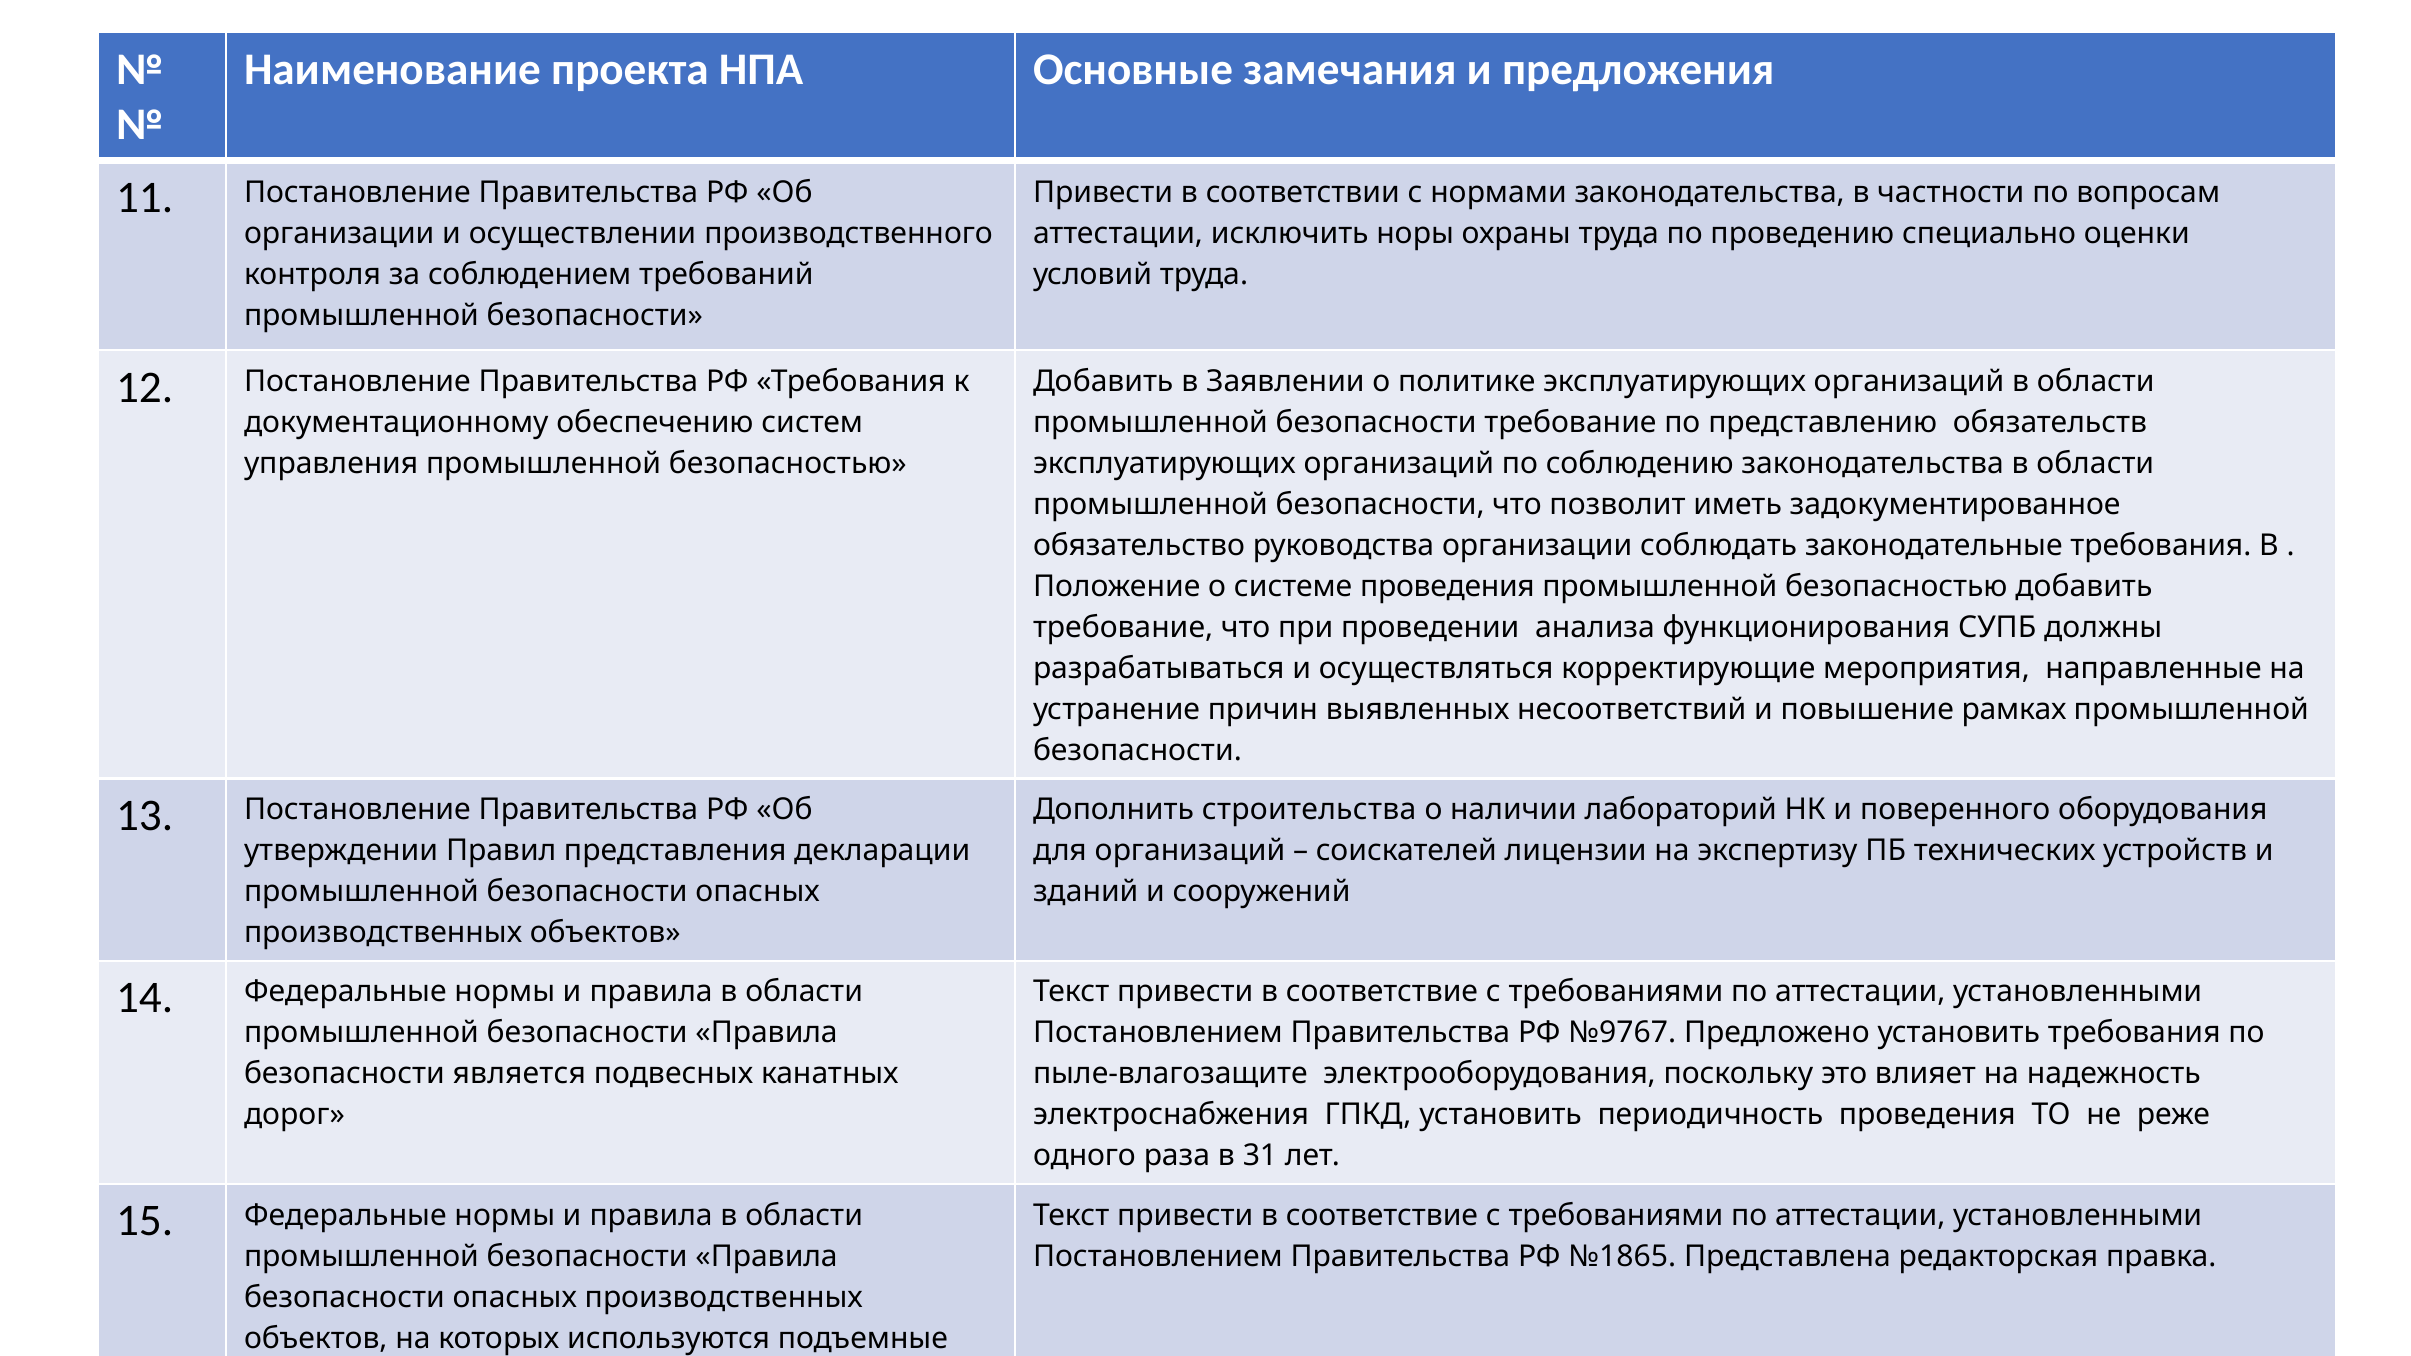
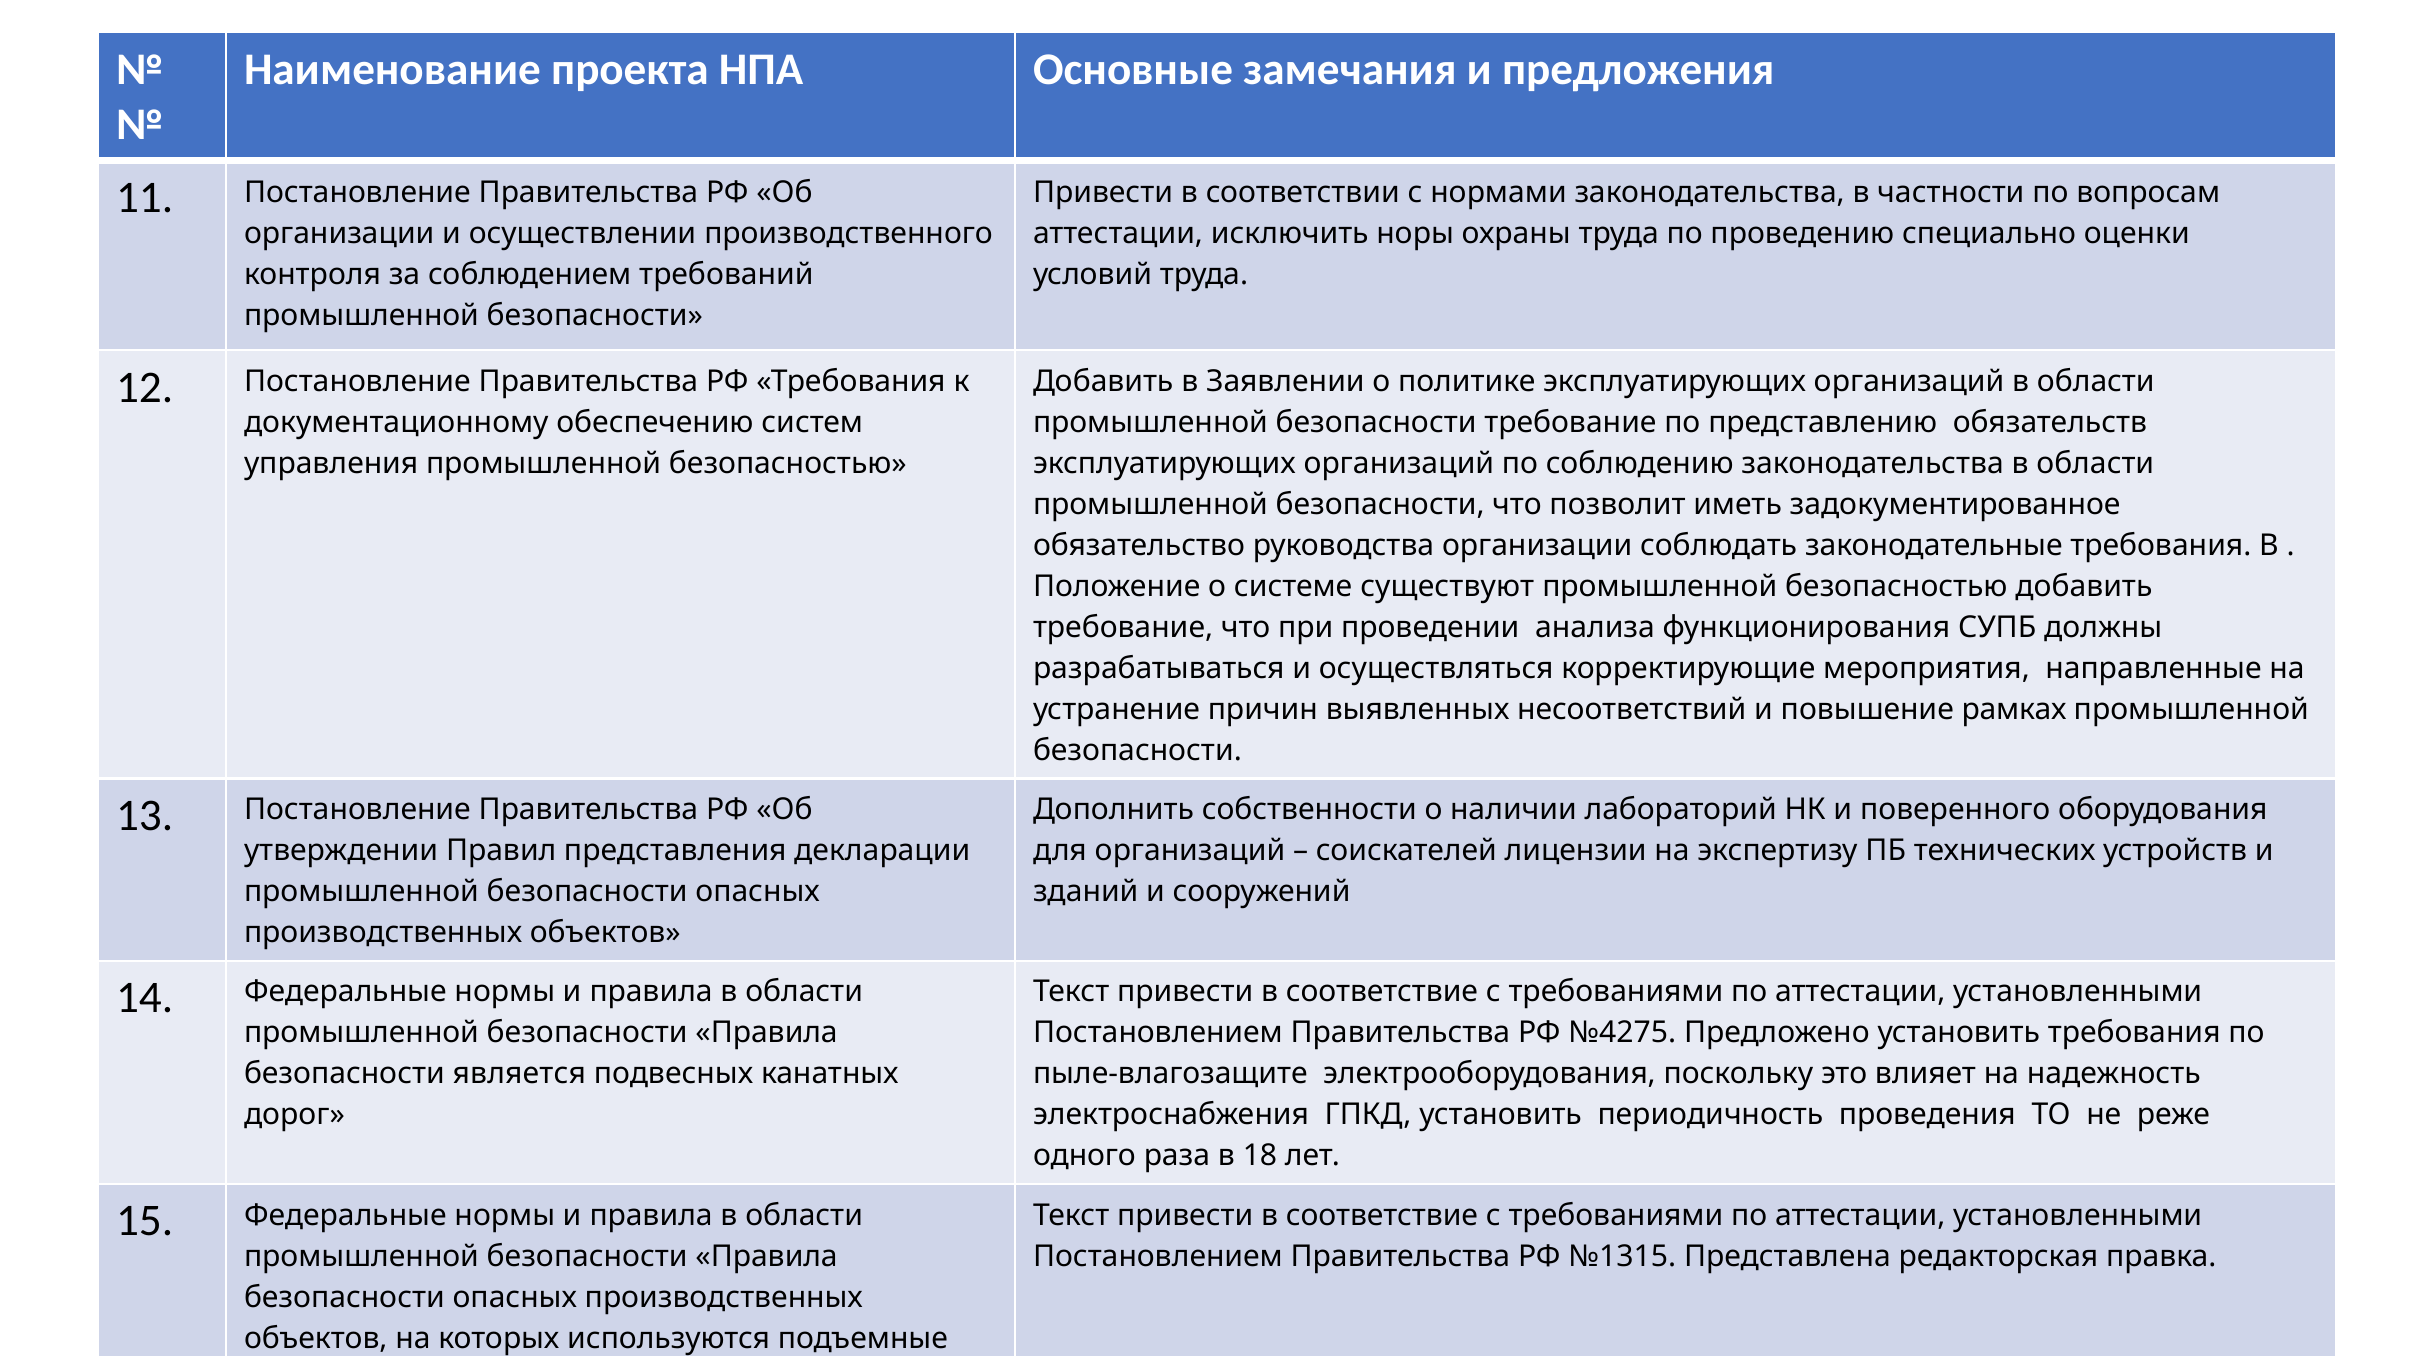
системе проведения: проведения -> существуют (1447, 587)
строительства: строительства -> собственности (1309, 810)
№9767: №9767 -> №4275 (1622, 1033)
31: 31 -> 18 (1260, 1156)
№1865: №1865 -> №1315 (1622, 1256)
